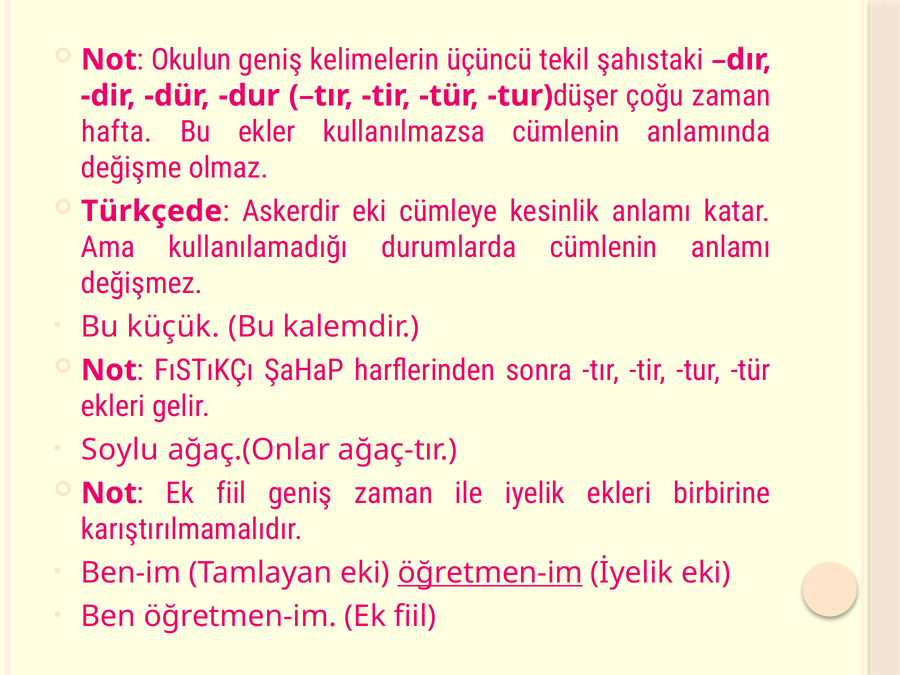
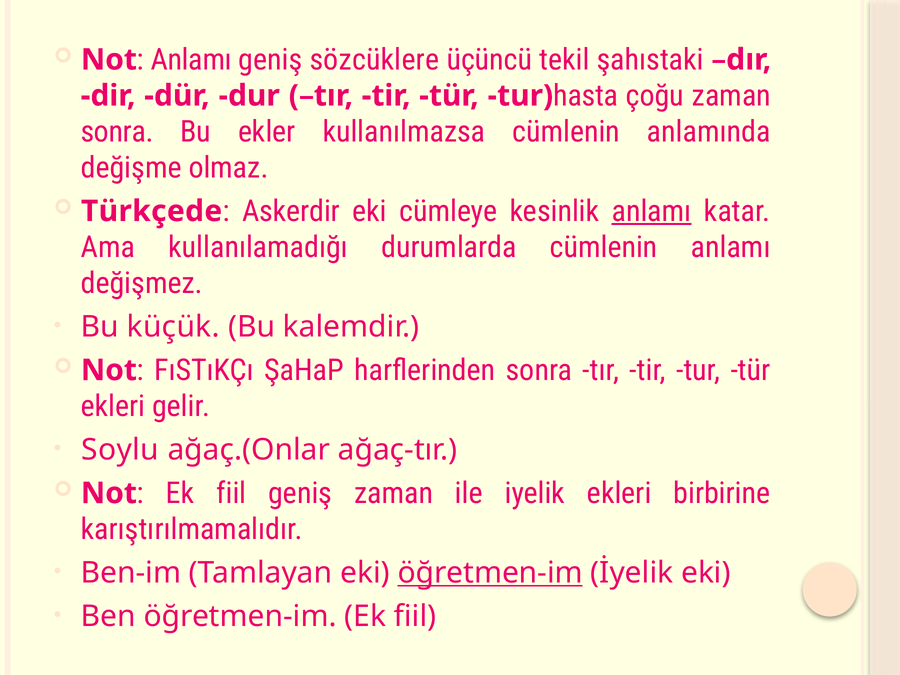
Okulun: Okulun -> Anlamı (191, 60)
kelimelerin: kelimelerin -> sözcüklere (374, 60)
düşer: düşer -> hasta (586, 96)
hafta: hafta -> sonra (117, 132)
anlamı underline: none -> present (652, 211)
